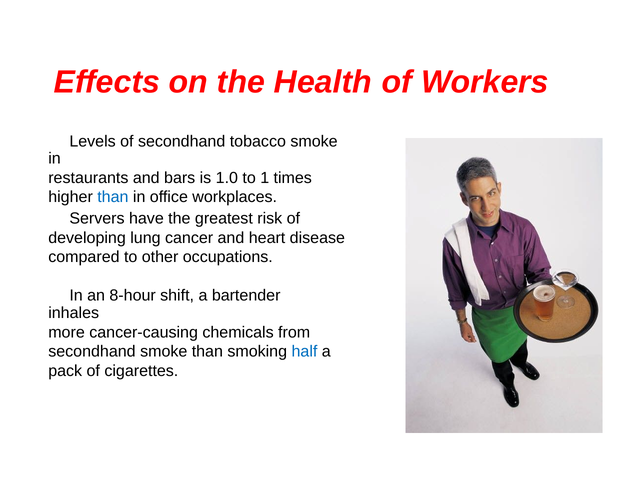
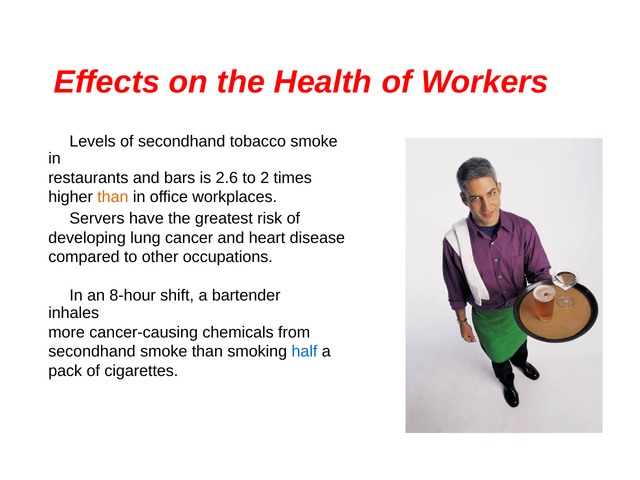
1.0: 1.0 -> 2.6 (227, 178)
1: 1 -> 2 (265, 178)
than colour: blue -> orange (113, 197)
